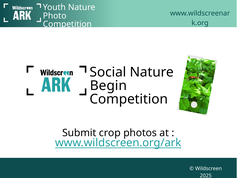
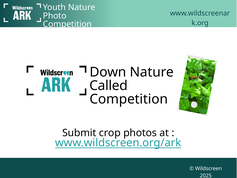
Social: Social -> Down (108, 72)
Begin: Begin -> Called (109, 86)
